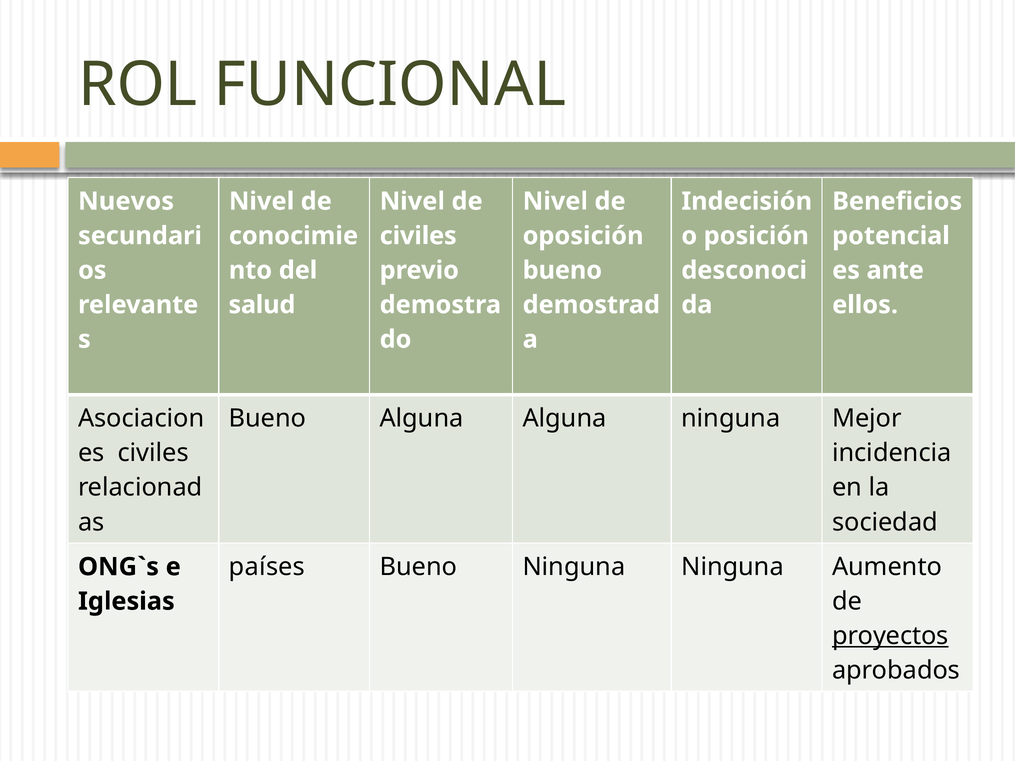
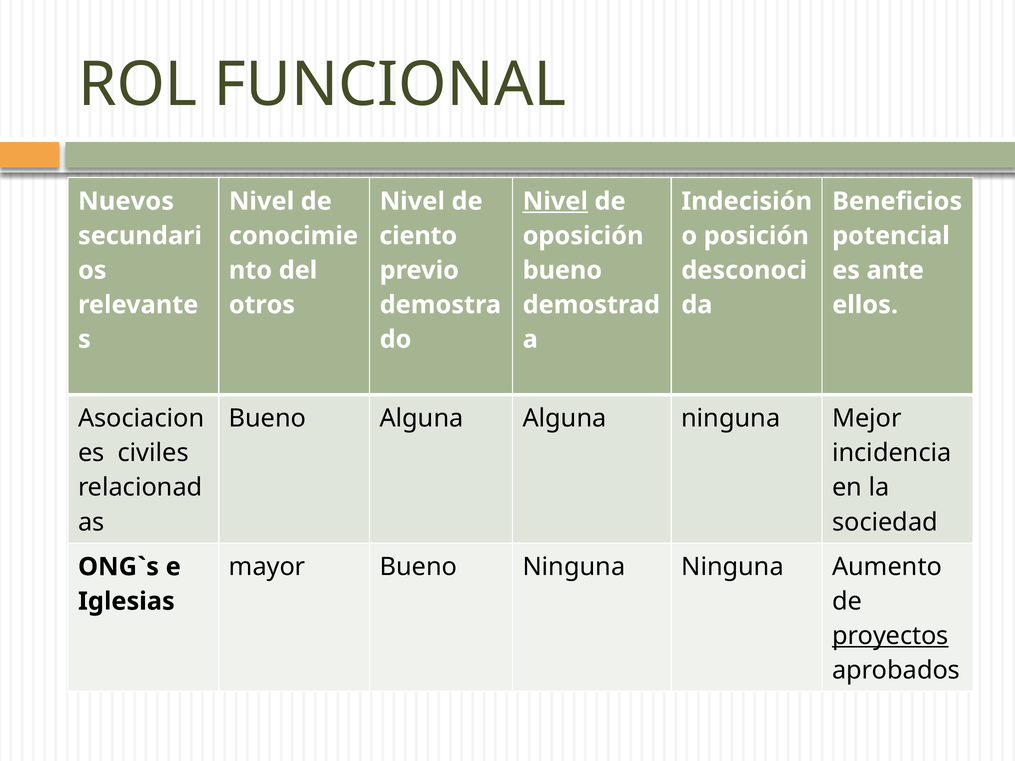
Nivel underline: none -> present (555, 201)
civiles: civiles -> ciento (418, 236)
salud: salud -> otros (262, 305)
países: países -> mayor (267, 567)
